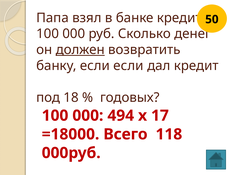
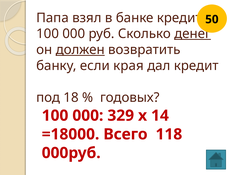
денег underline: none -> present (193, 34)
если если: если -> края (128, 66)
494: 494 -> 329 (121, 115)
17: 17 -> 14 (160, 115)
